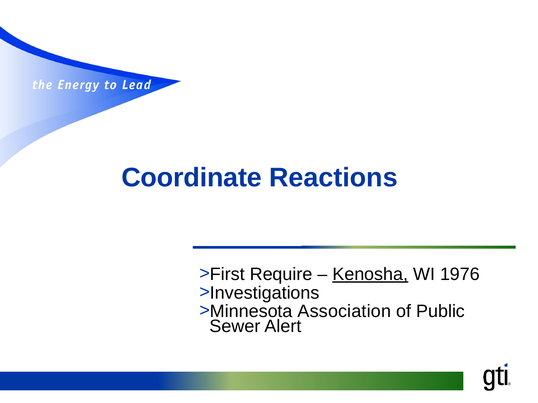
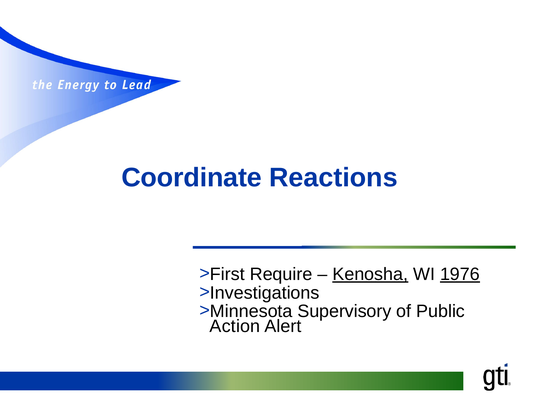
1976 underline: none -> present (460, 275)
Association: Association -> Supervisory (344, 312)
Sewer: Sewer -> Action (235, 327)
